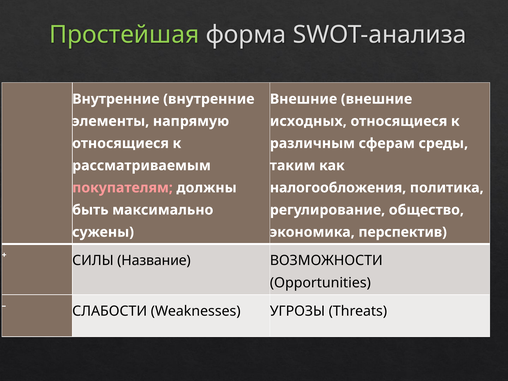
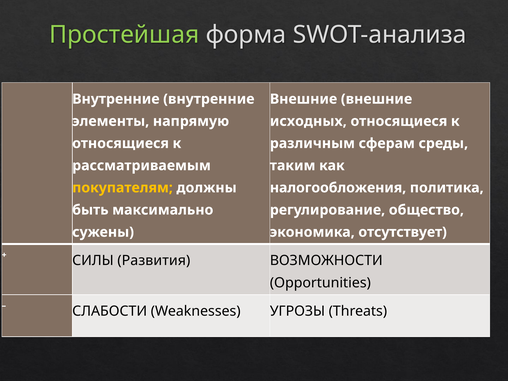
покупателям colour: pink -> yellow (123, 188)
перспектив: перспектив -> отсутствует (403, 232)
Название: Название -> Развития (154, 261)
